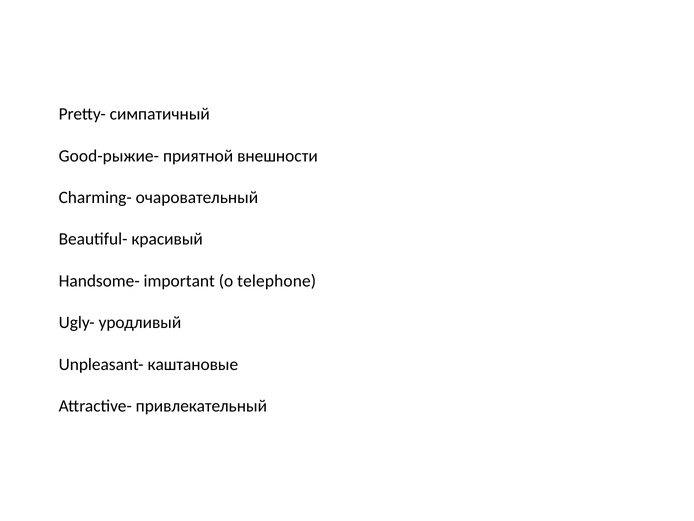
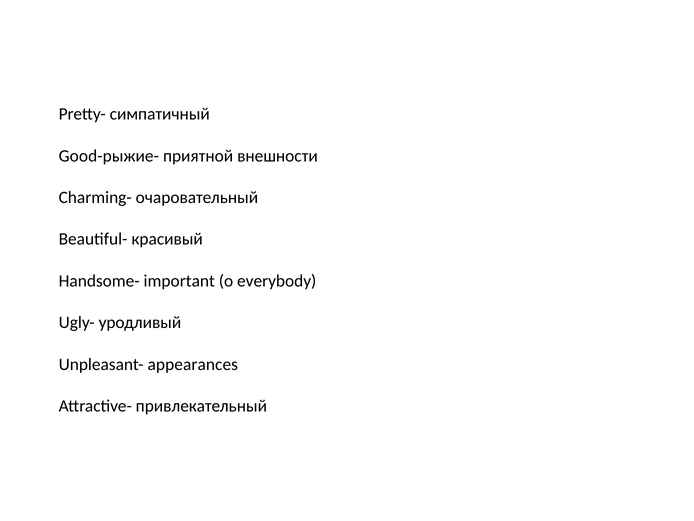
telephone: telephone -> everybody (277, 281)
каштановые: каштановые -> appearances (193, 364)
